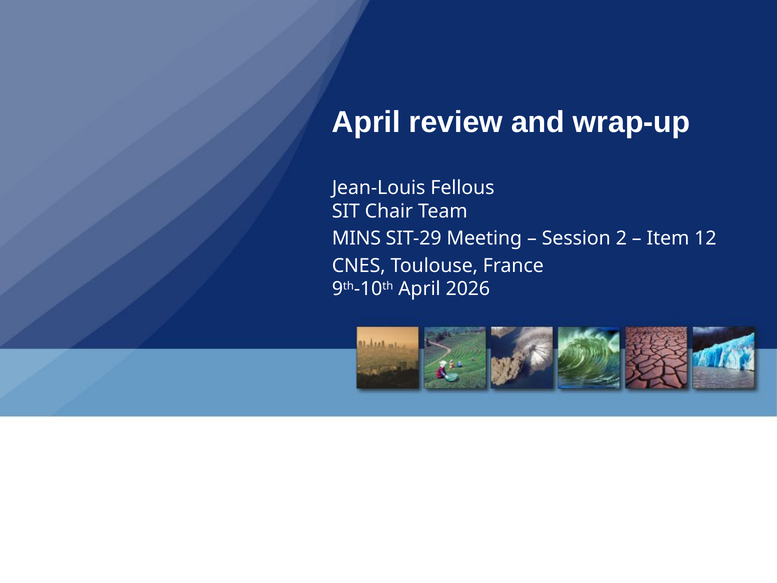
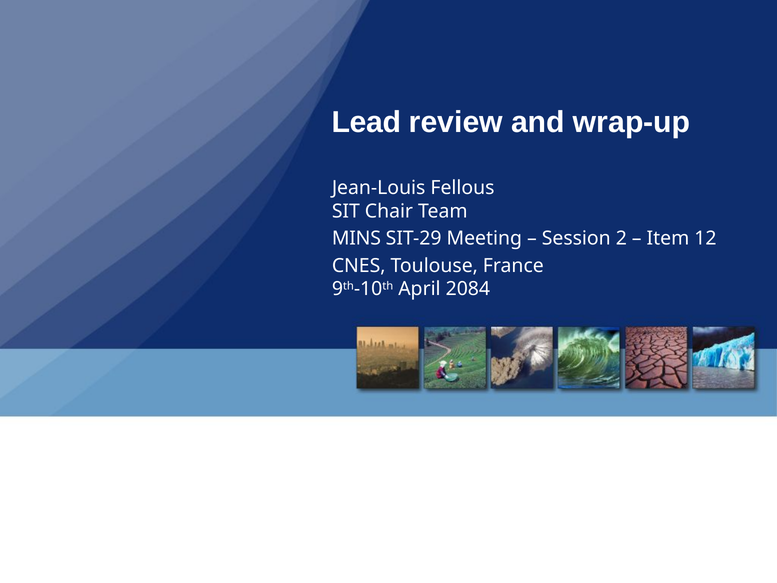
April: April -> Lead (366, 122)
2026: 2026 -> 2084 (468, 289)
